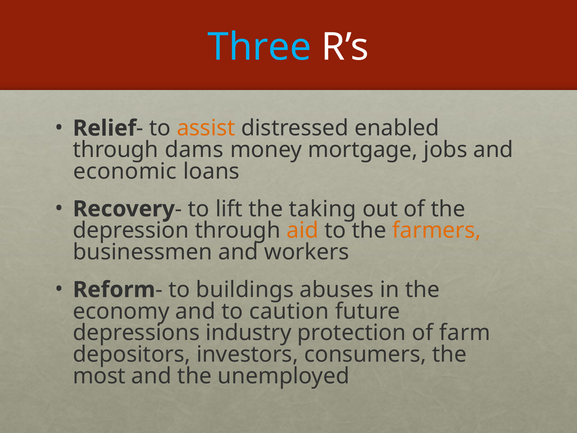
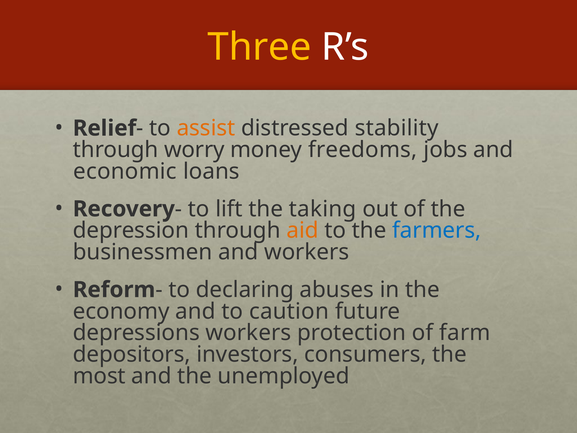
Three colour: light blue -> yellow (260, 47)
enabled: enabled -> stability (397, 128)
dams: dams -> worry (194, 150)
mortgage: mortgage -> freedoms (363, 150)
farmers colour: orange -> blue (437, 230)
buildings: buildings -> declaring (245, 290)
depressions industry: industry -> workers (248, 333)
